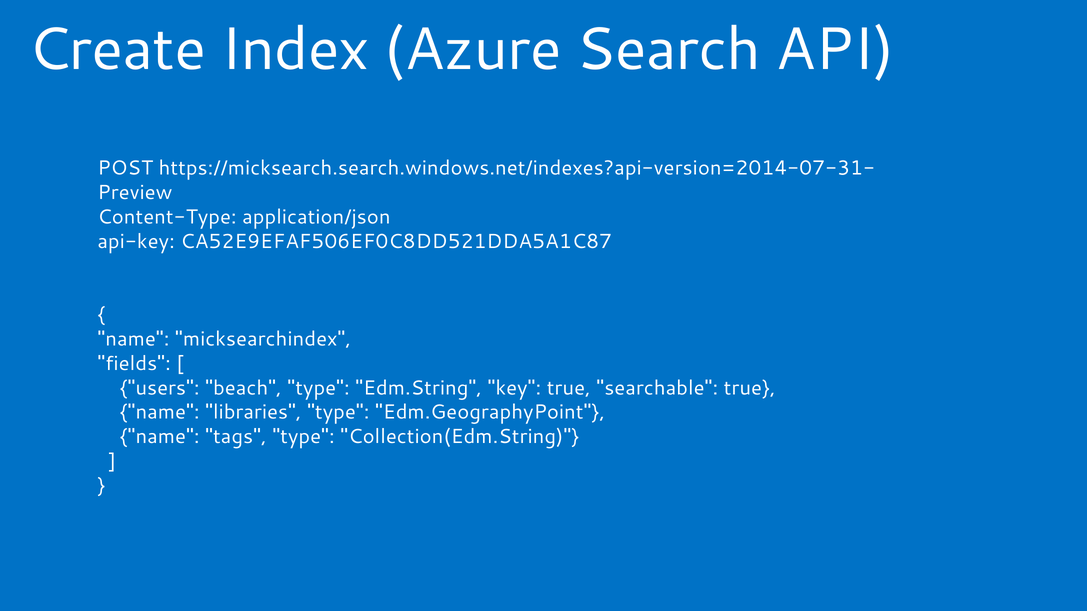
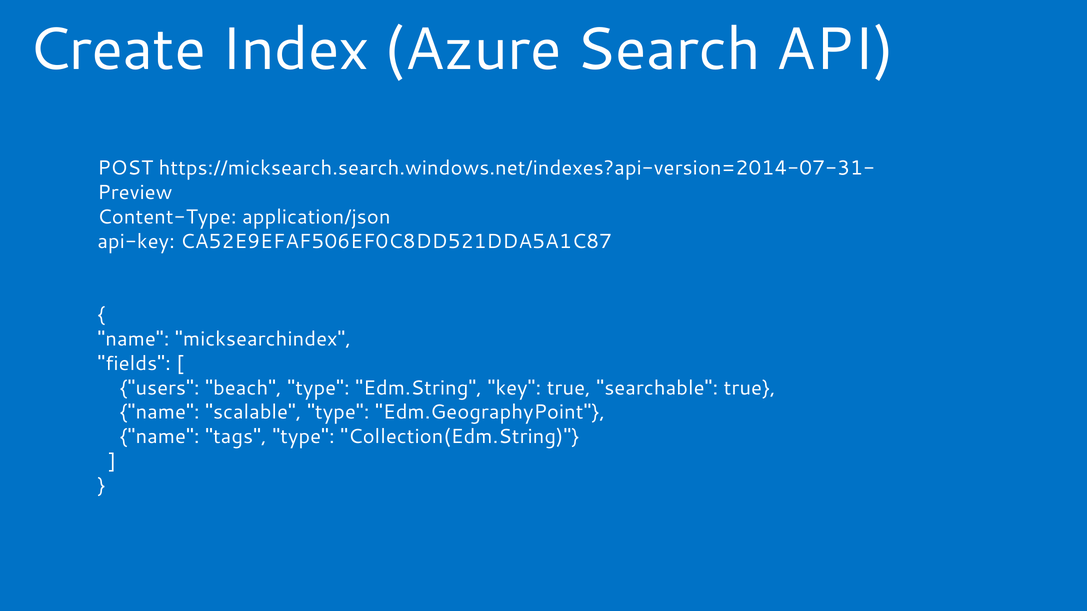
libraries: libraries -> scalable (253, 412)
